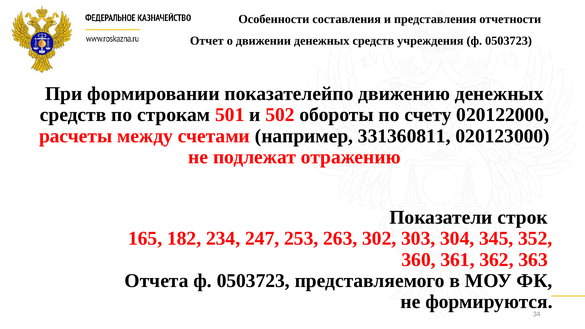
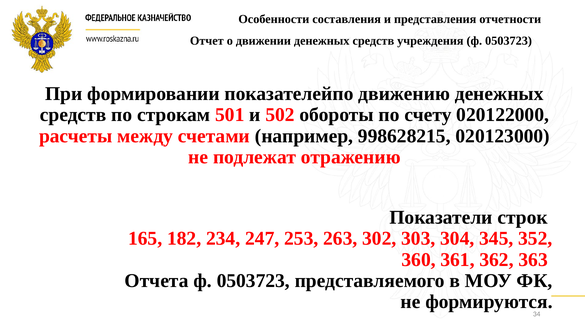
331360811: 331360811 -> 998628215 (404, 136)
